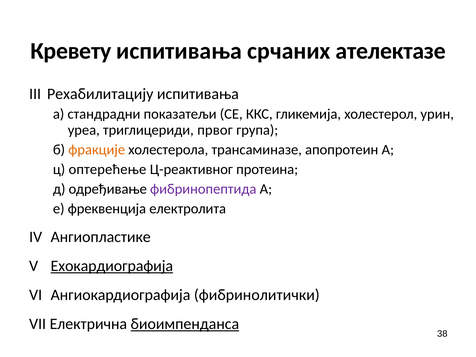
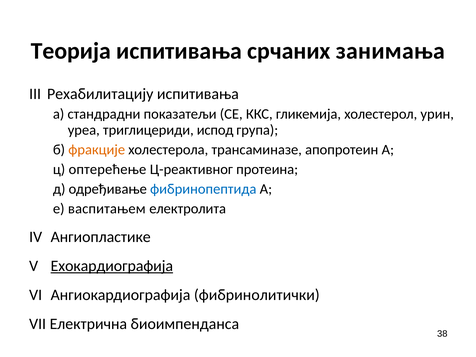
Кревету: Кревету -> Теорија (71, 51)
ателектазе: ателектазе -> занимања (390, 51)
првог: првог -> испод (215, 130)
фибринопептида colour: purple -> blue (203, 189)
фреквенција: фреквенција -> васпитањем (107, 209)
биоимпенданса underline: present -> none (185, 324)
